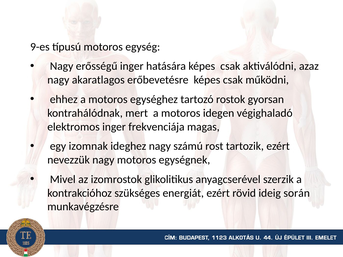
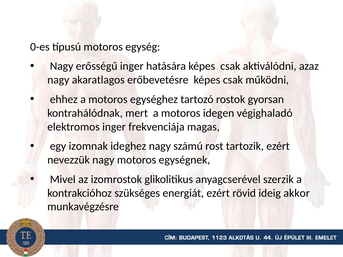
9-es: 9-es -> 0-es (40, 47)
során: során -> akkor (297, 193)
